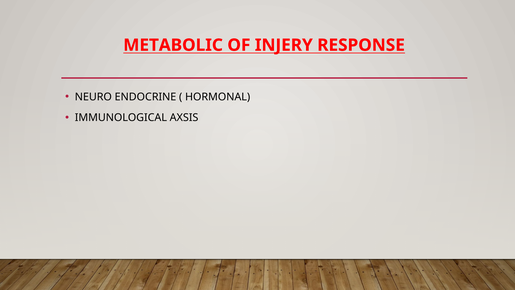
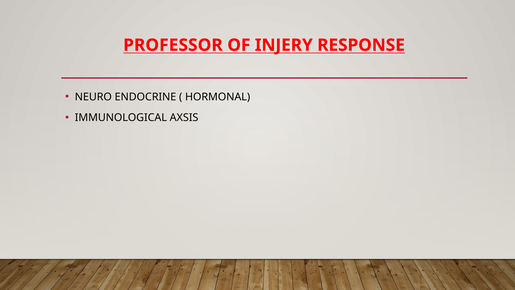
METABOLIC: METABOLIC -> PROFESSOR (173, 45)
